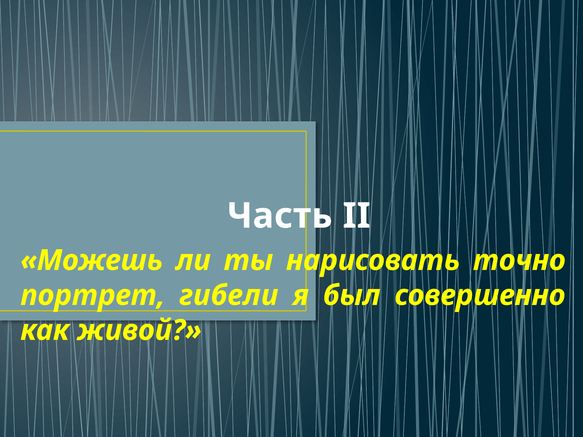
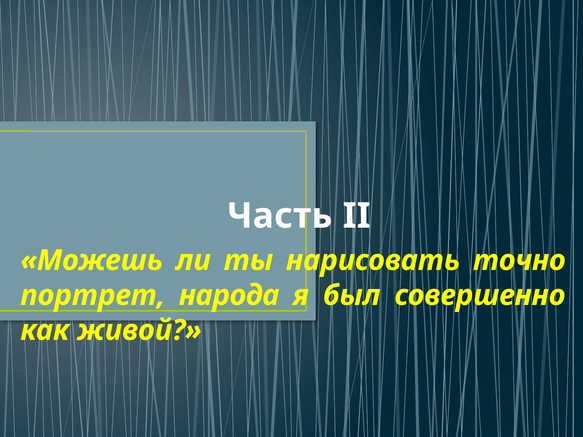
гибели: гибели -> народа (229, 295)
